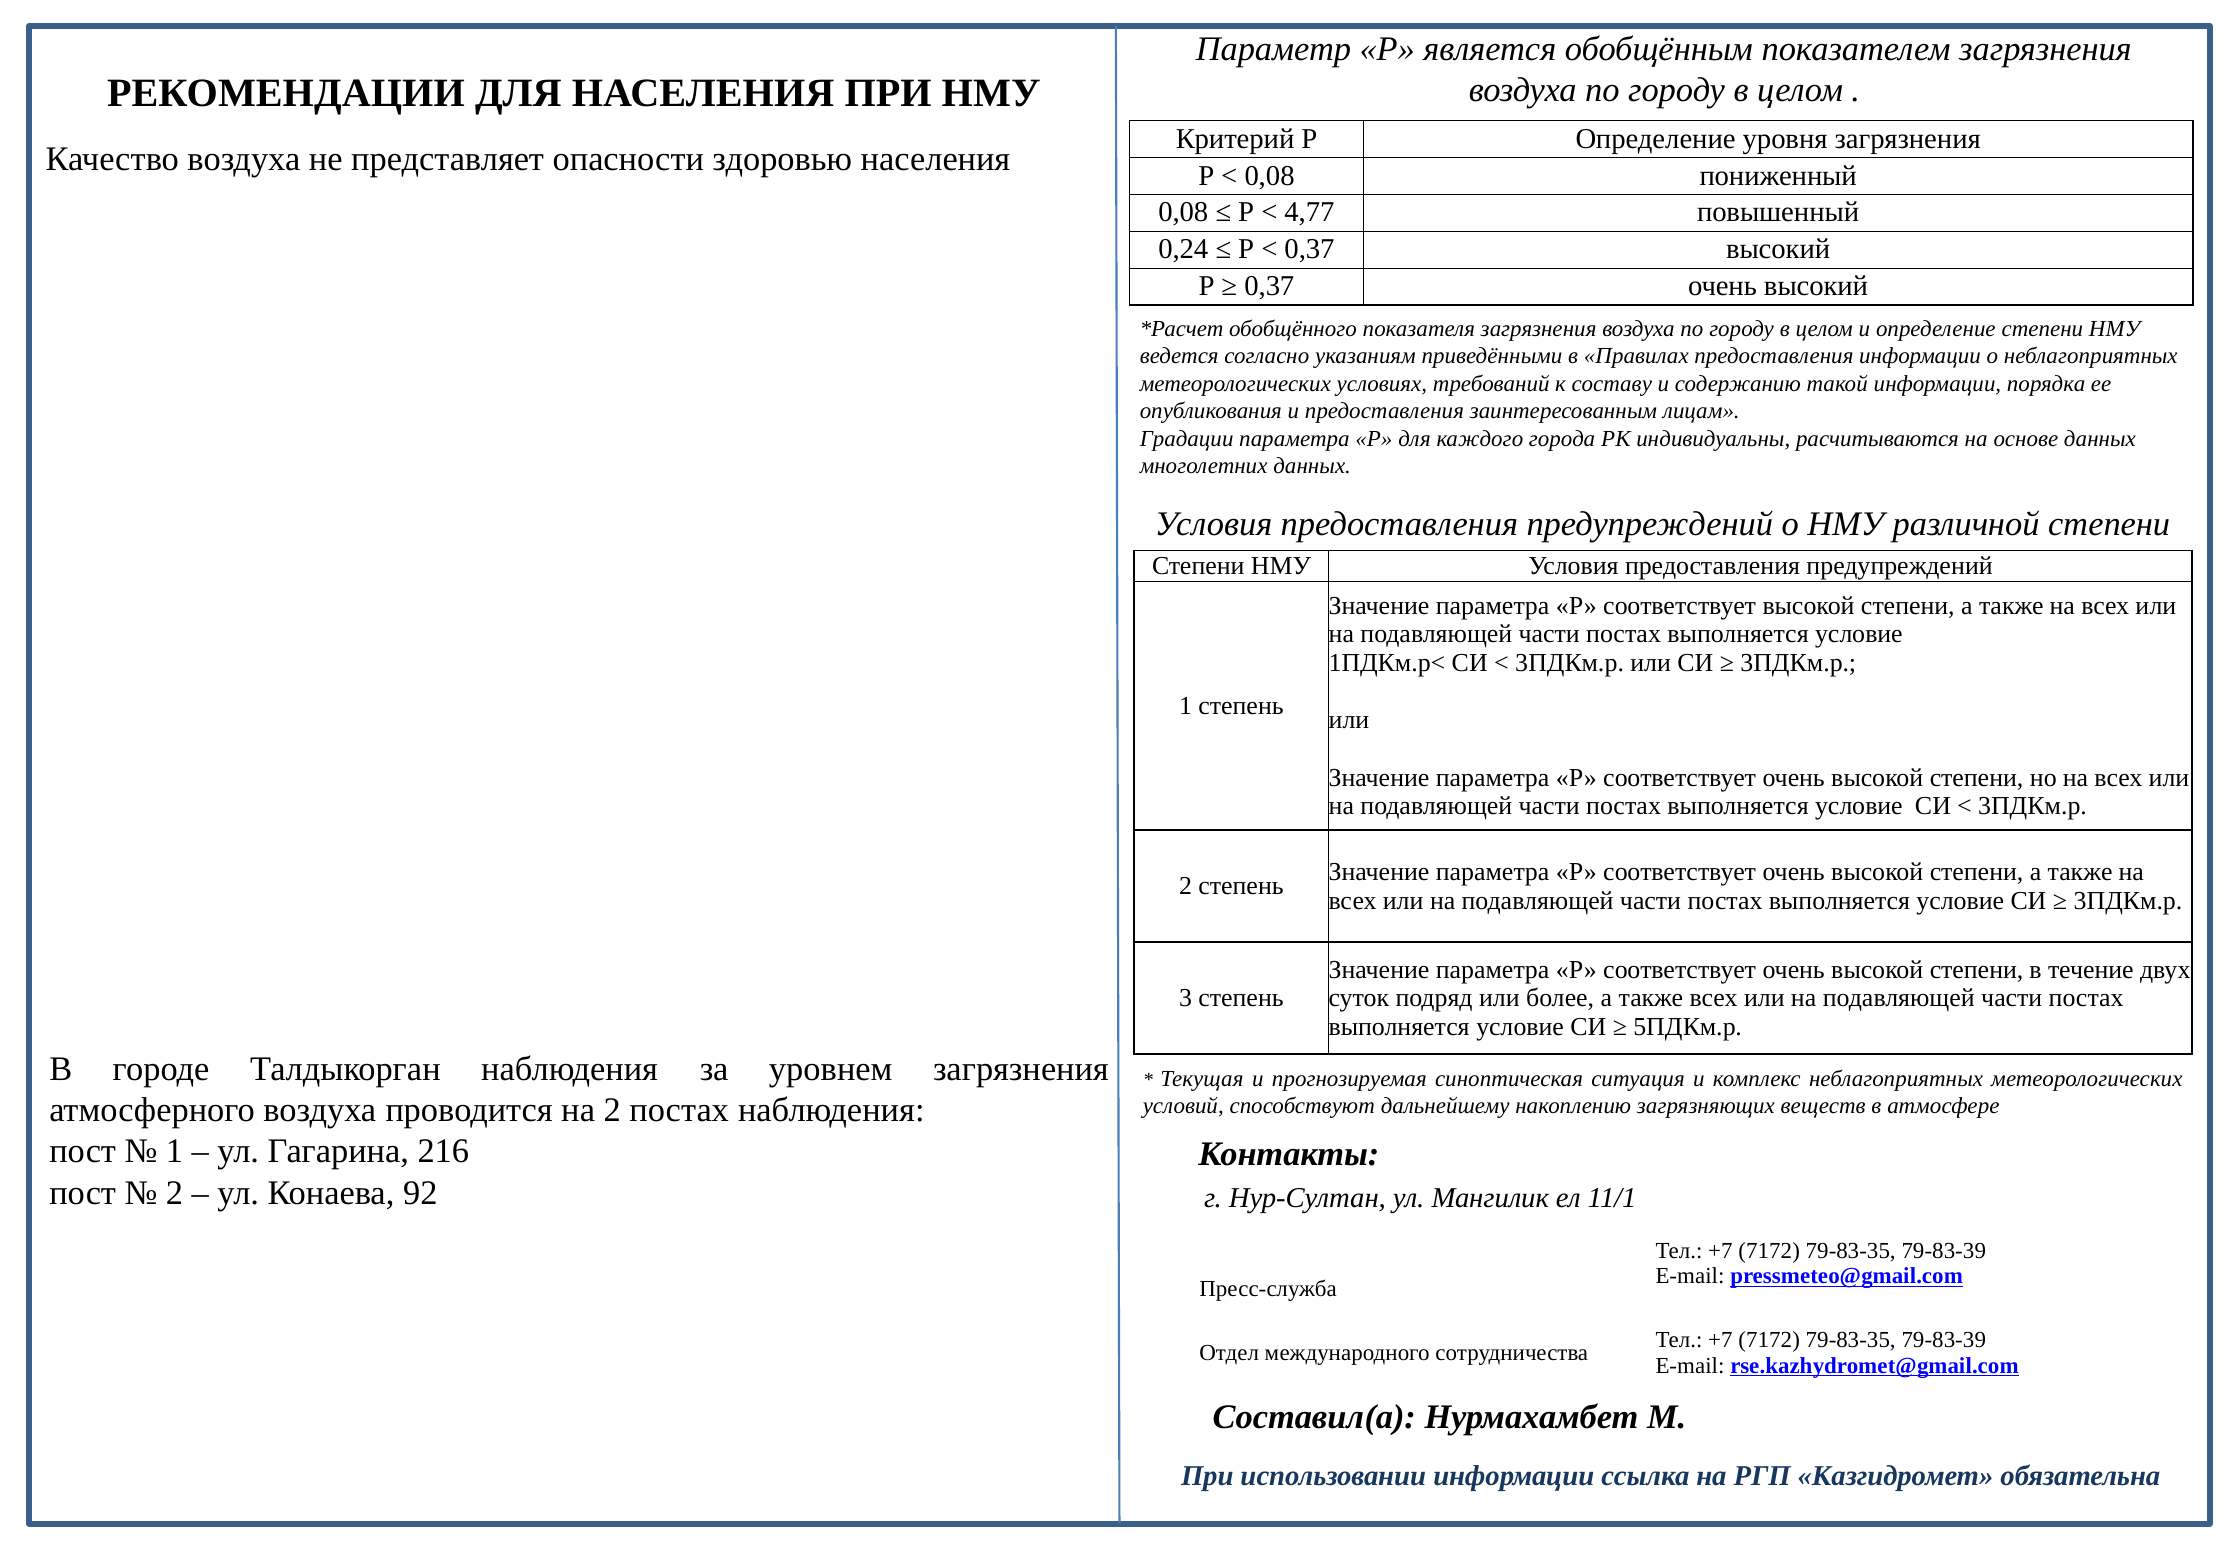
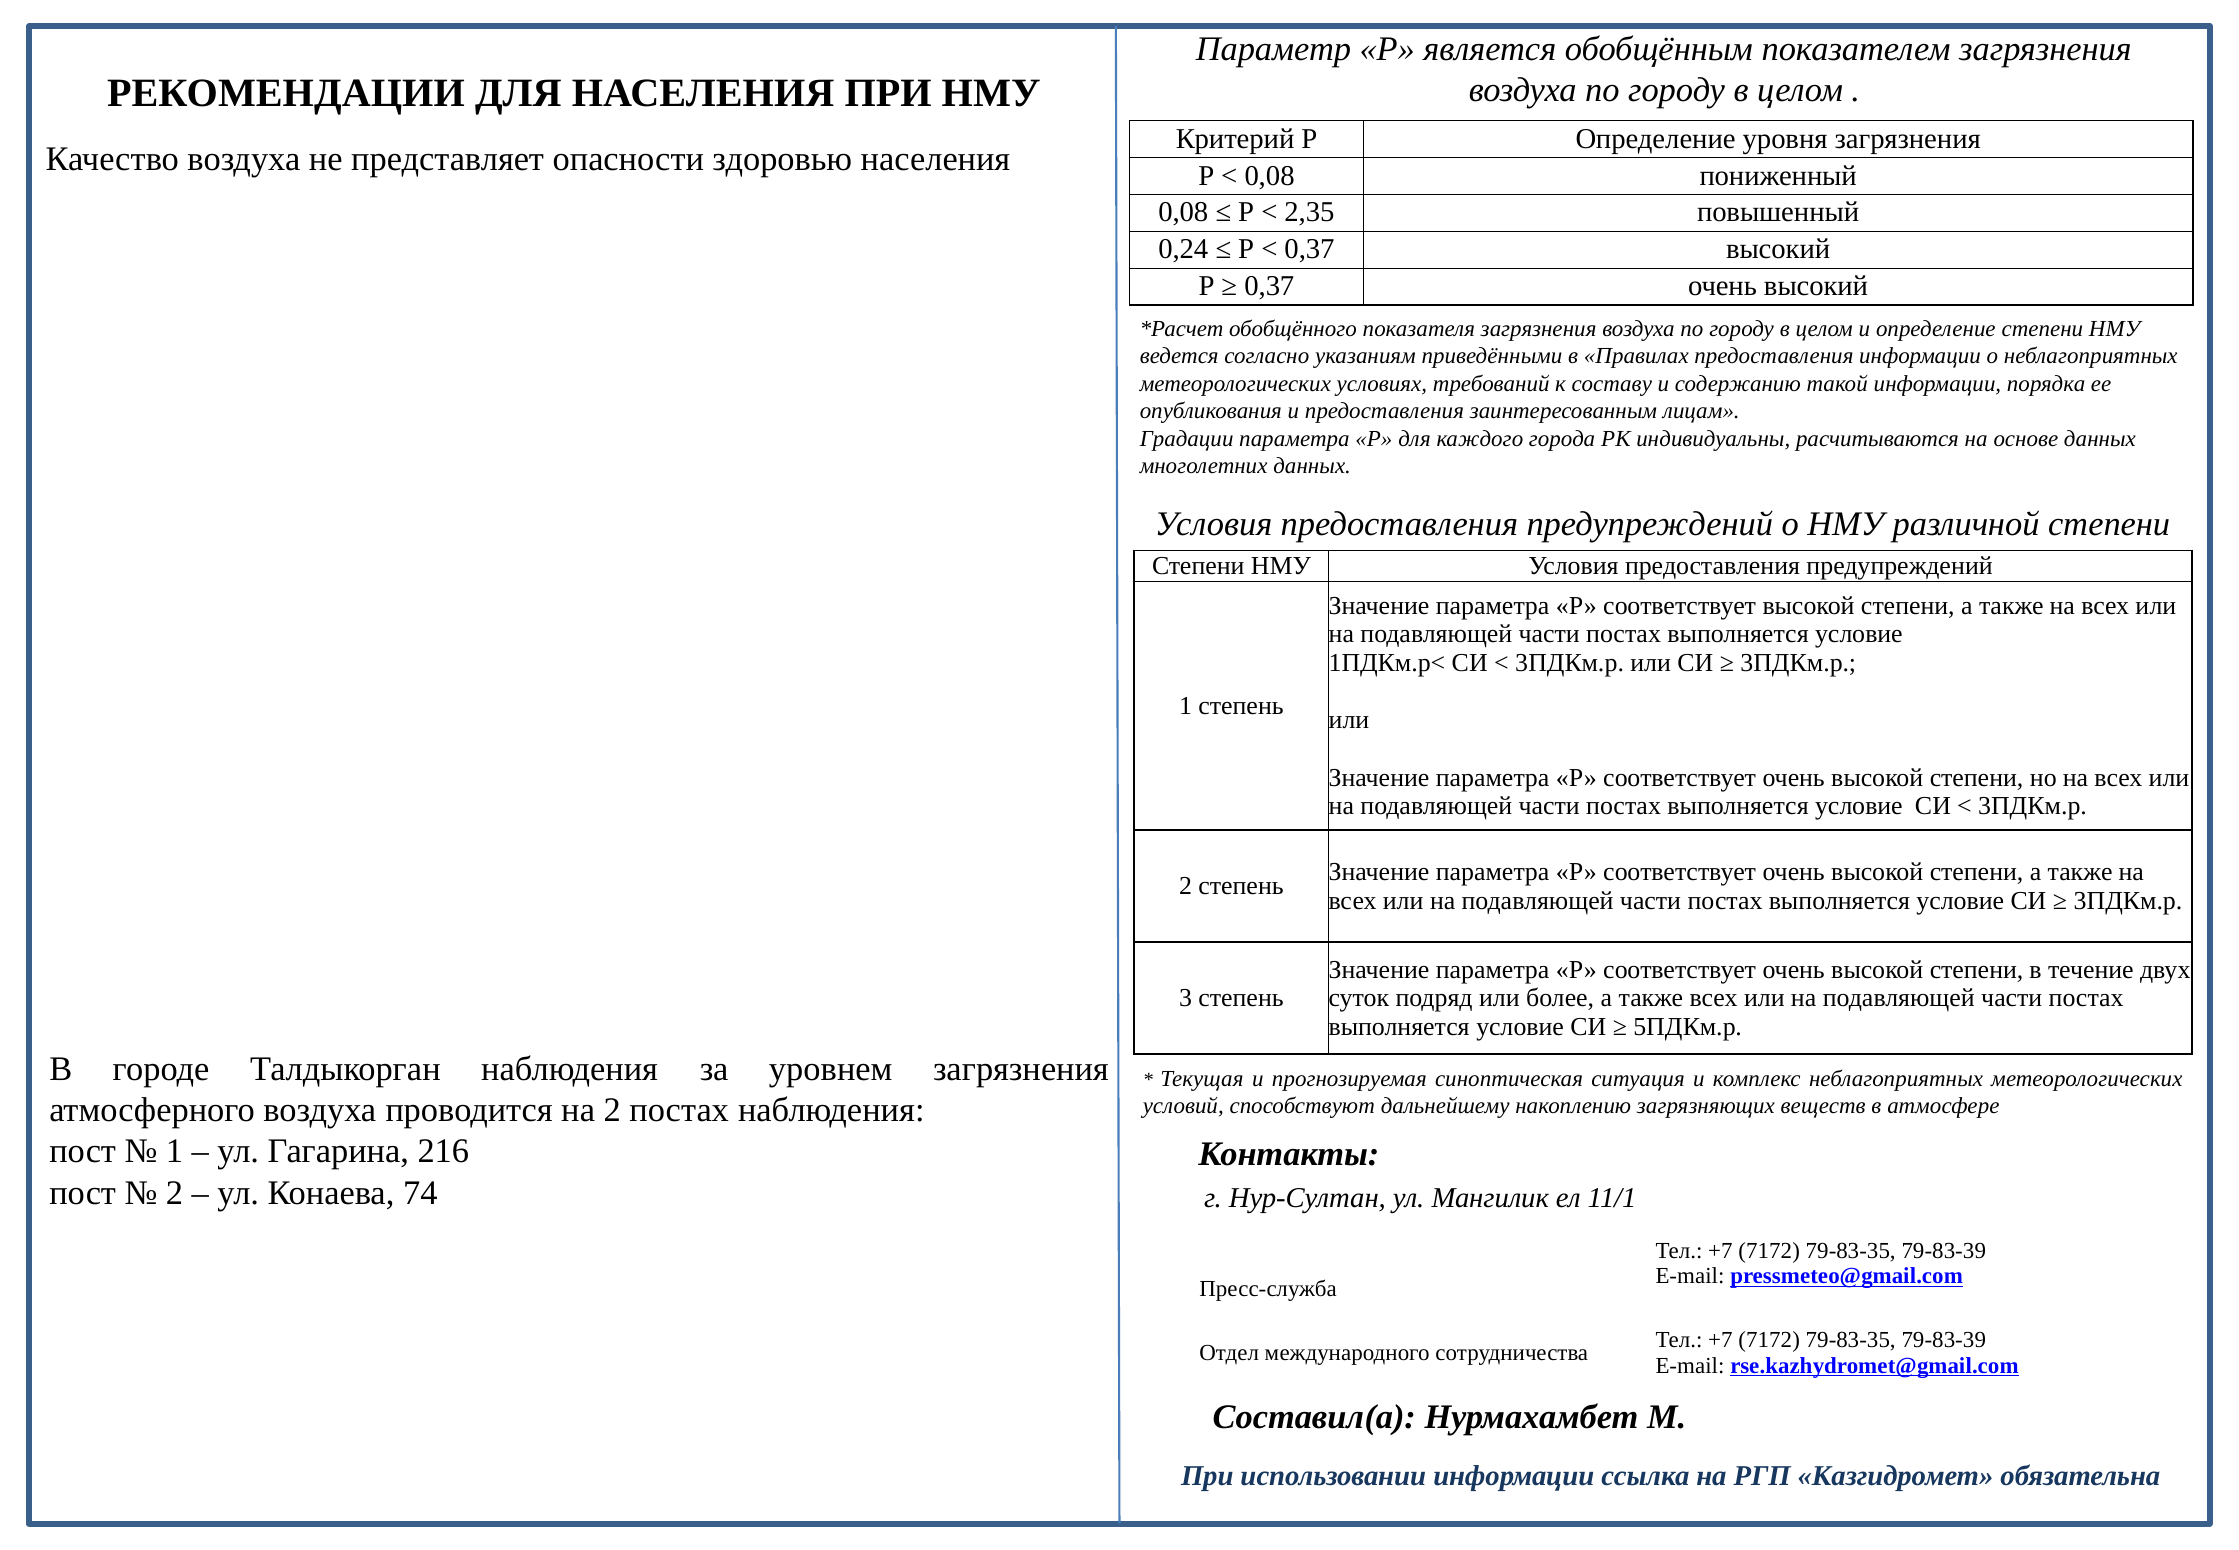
4,77: 4,77 -> 2,35 (1309, 212)
92: 92 -> 74 (420, 1193)
